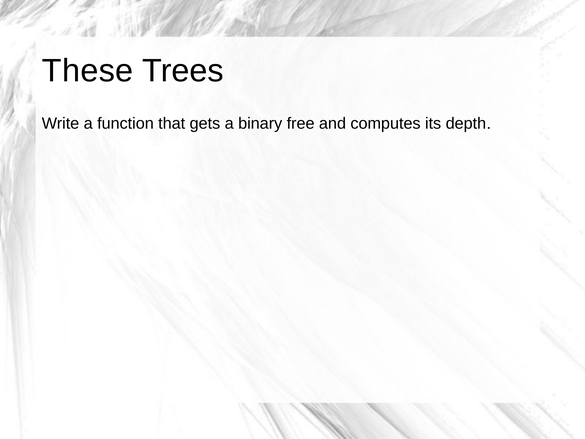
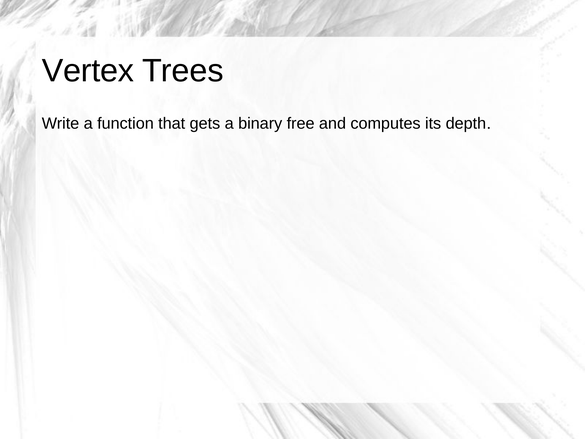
These: These -> Vertex (88, 71)
